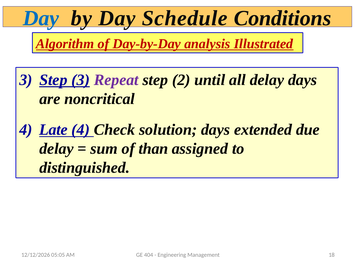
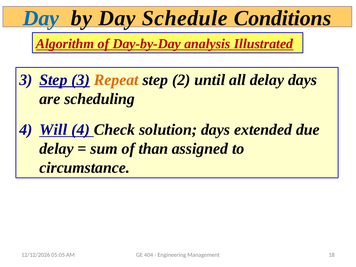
Repeat colour: purple -> orange (116, 80)
noncritical: noncritical -> scheduling (100, 99)
Late: Late -> Will (53, 130)
distinguished: distinguished -> circumstance (85, 168)
